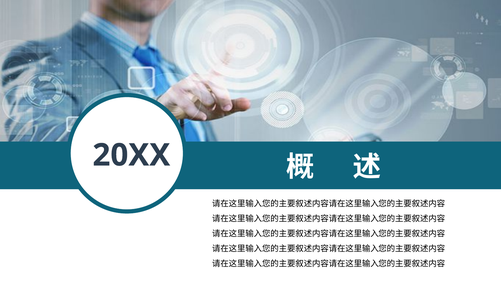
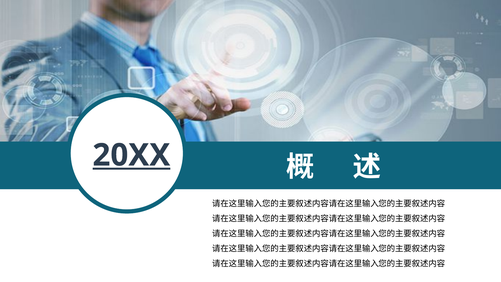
20XX underline: none -> present (131, 155)
